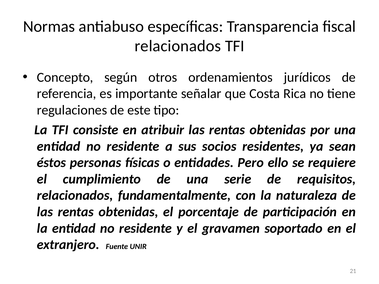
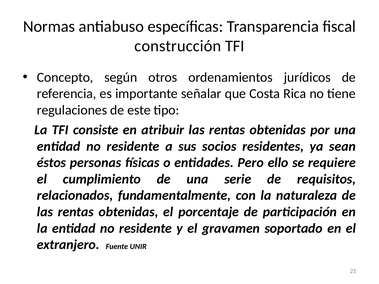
relacionados: relacionados -> construcción (178, 46)
